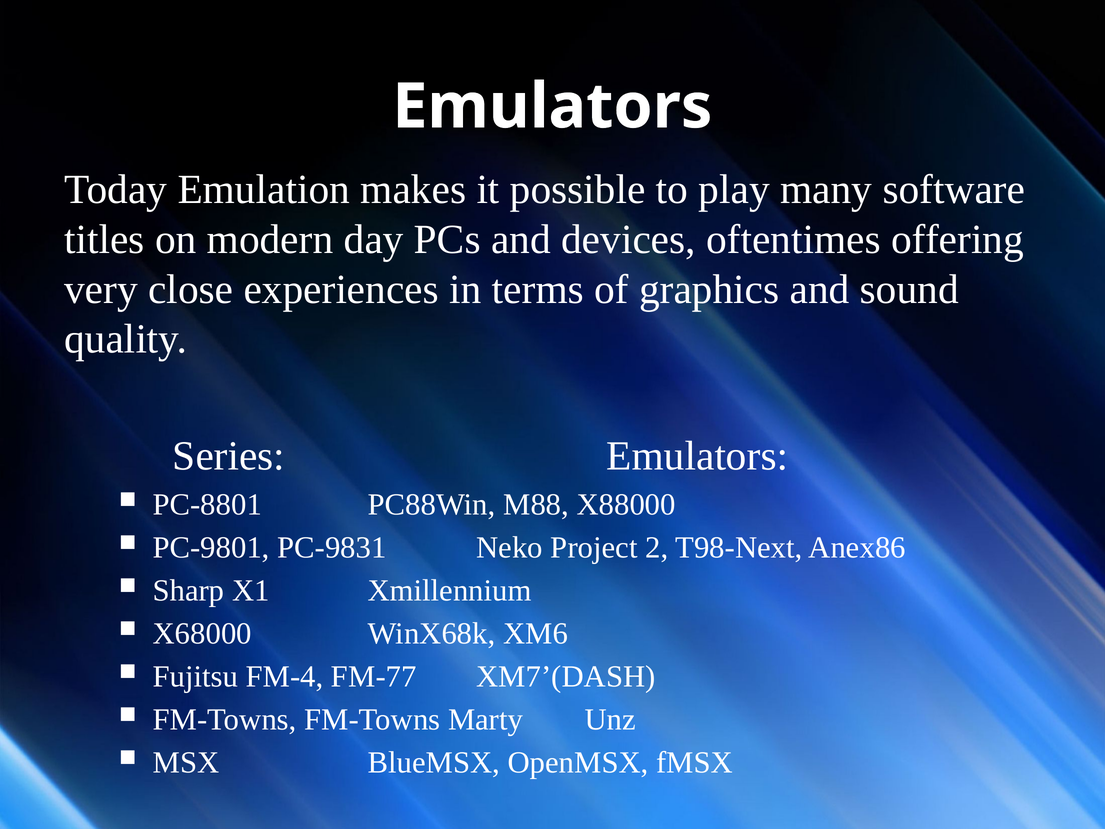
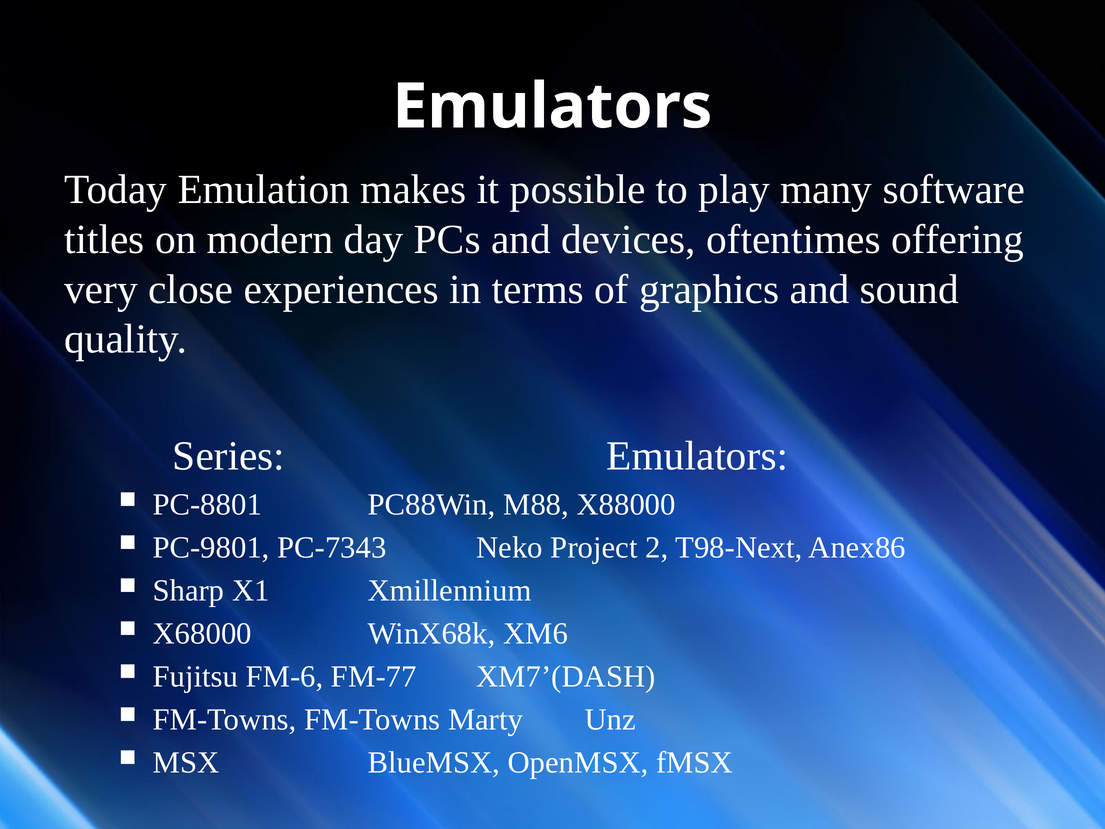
PC-9831: PC-9831 -> PC-7343 (332, 547)
FM-4: FM-4 -> FM-6 (285, 676)
